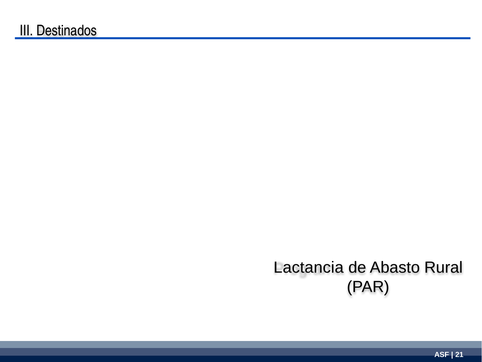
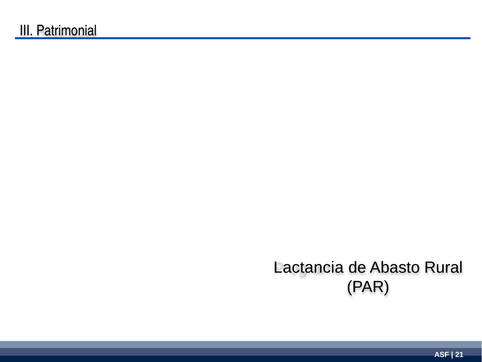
Destinados: Destinados -> Patrimonial (67, 30)
